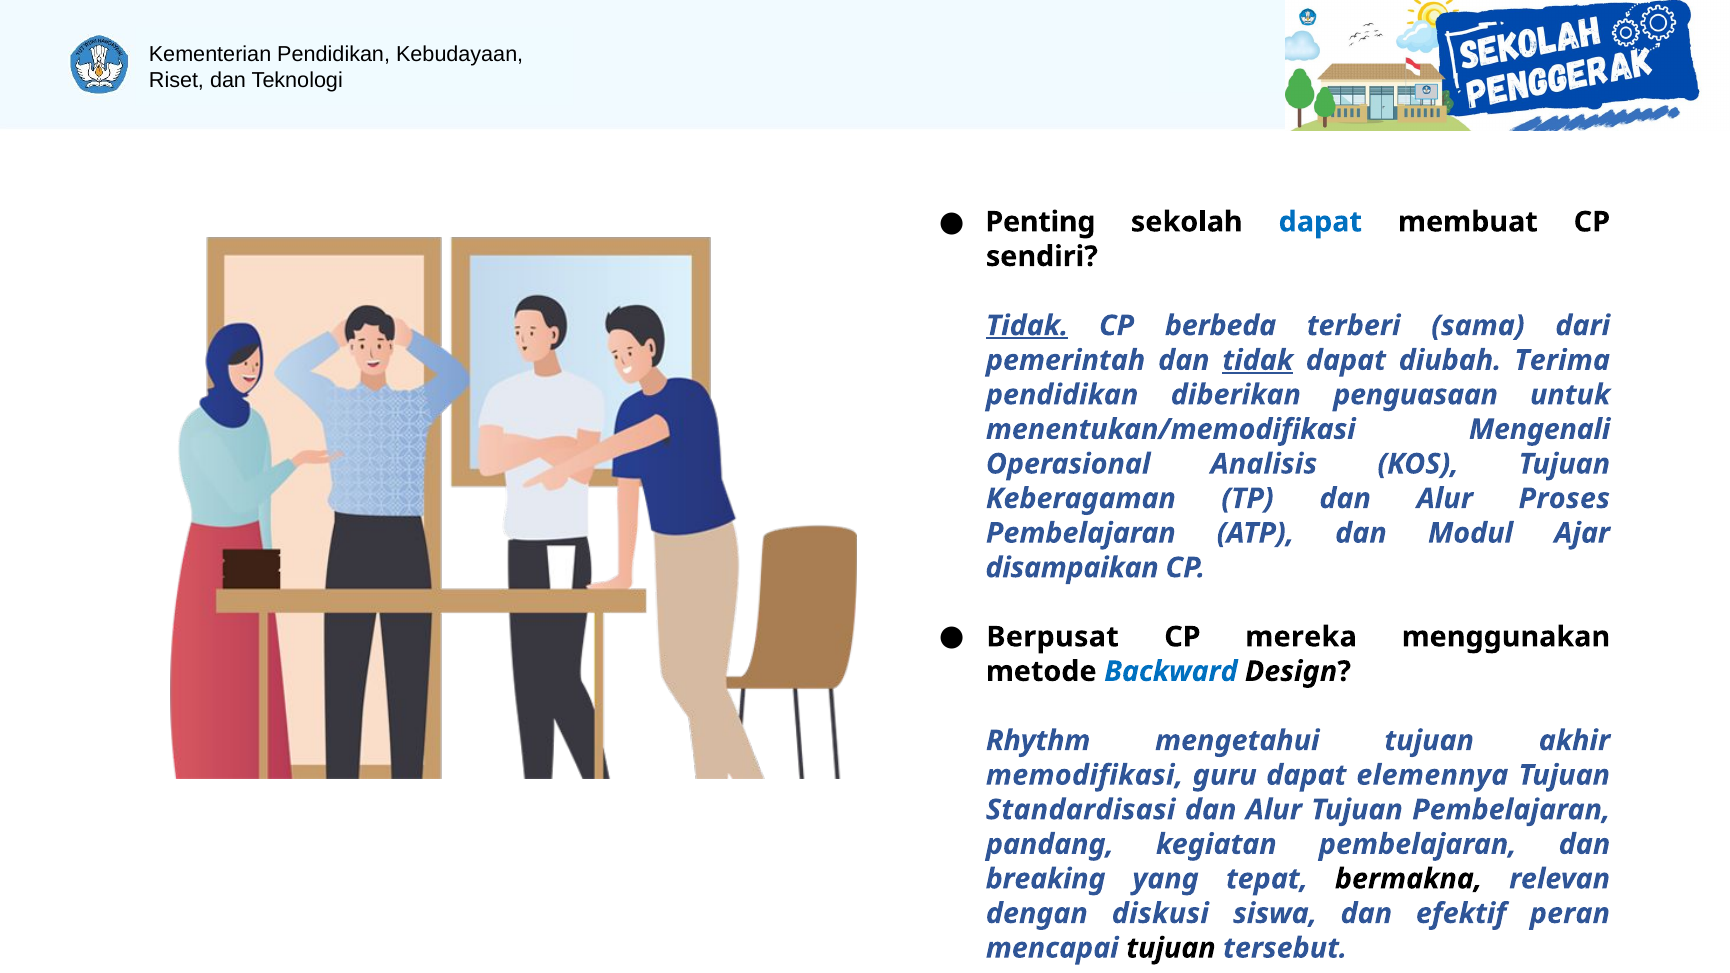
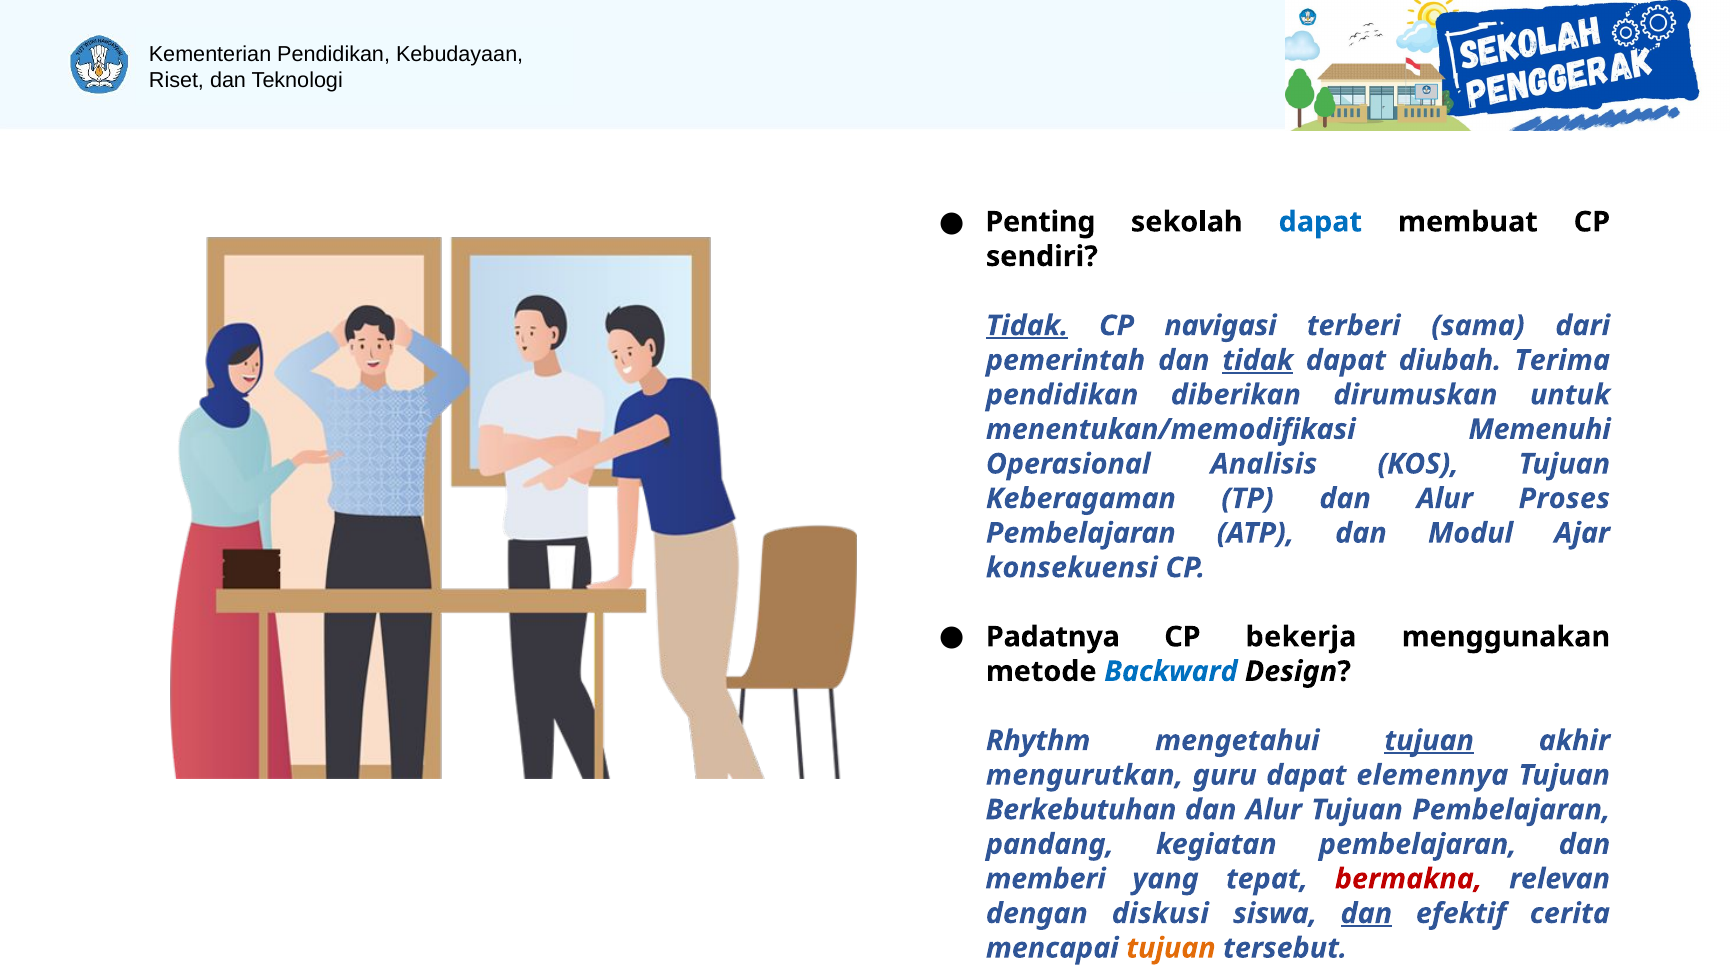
berbeda: berbeda -> navigasi (1221, 326)
penguasaan: penguasaan -> dirumuskan (1415, 395)
Mengenali: Mengenali -> Memenuhi (1540, 429)
disampaikan: disampaikan -> konsekuensi (1072, 568)
Berpusat: Berpusat -> Padatnya (1053, 637)
mereka: mereka -> bekerja (1301, 637)
tujuan underline: none -> present (1429, 741)
memodifikasi: memodifikasi -> mengurutkan (1084, 775)
Standardisasi: Standardisasi -> Berkebutuhan (1081, 810)
breaking: breaking -> memberi (1046, 879)
bermakna colour: black -> red (1408, 879)
dan underline: none -> present (1366, 914)
peran: peran -> cerita (1570, 914)
tujuan colour: black -> orange (1171, 948)
